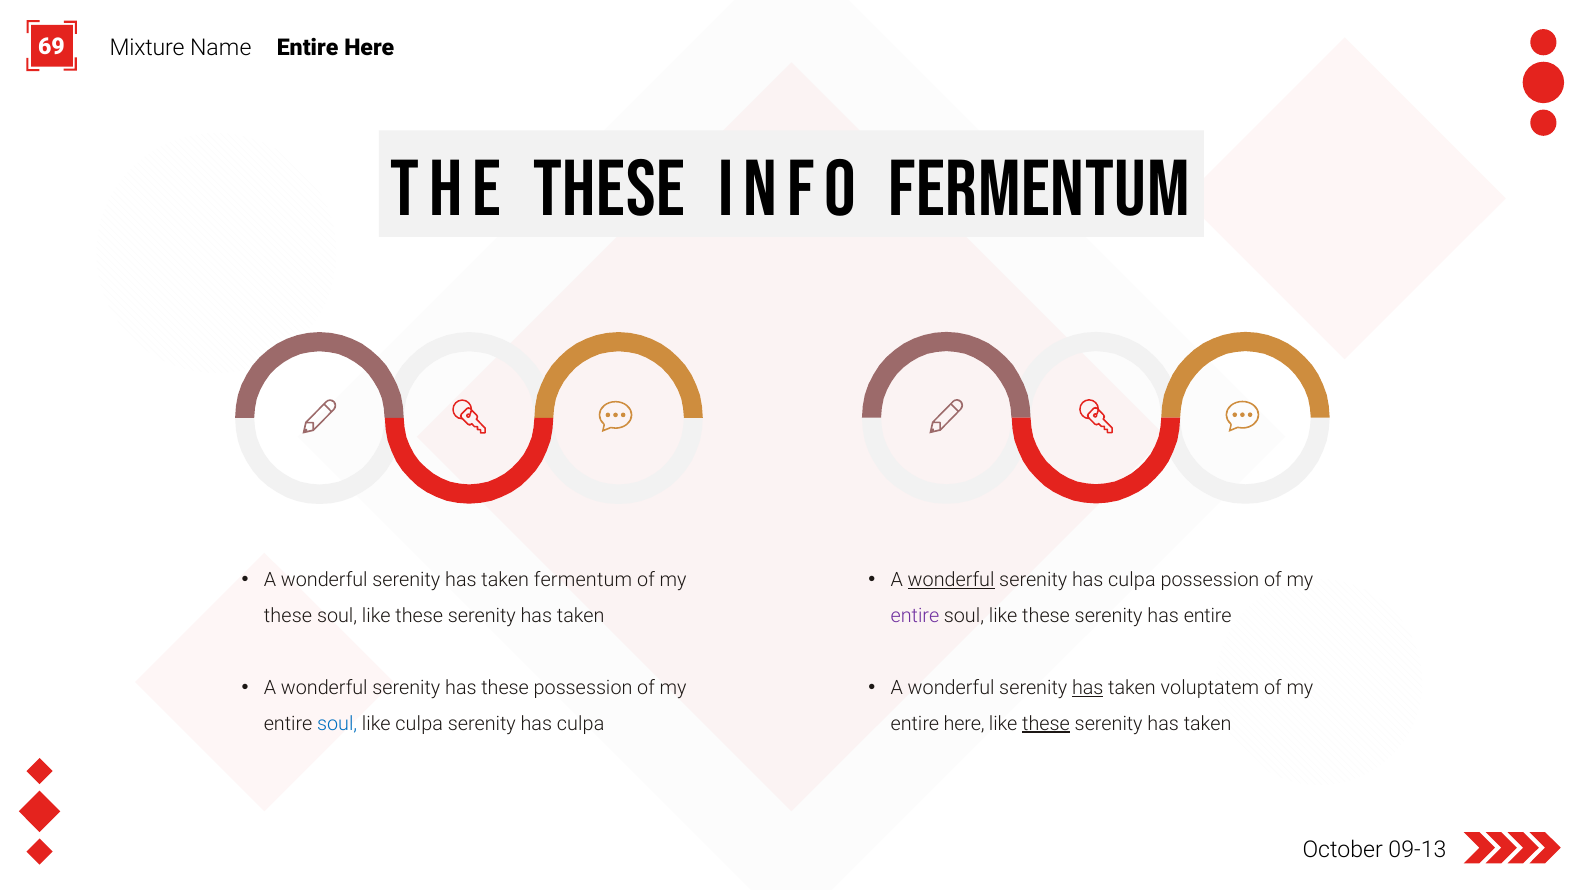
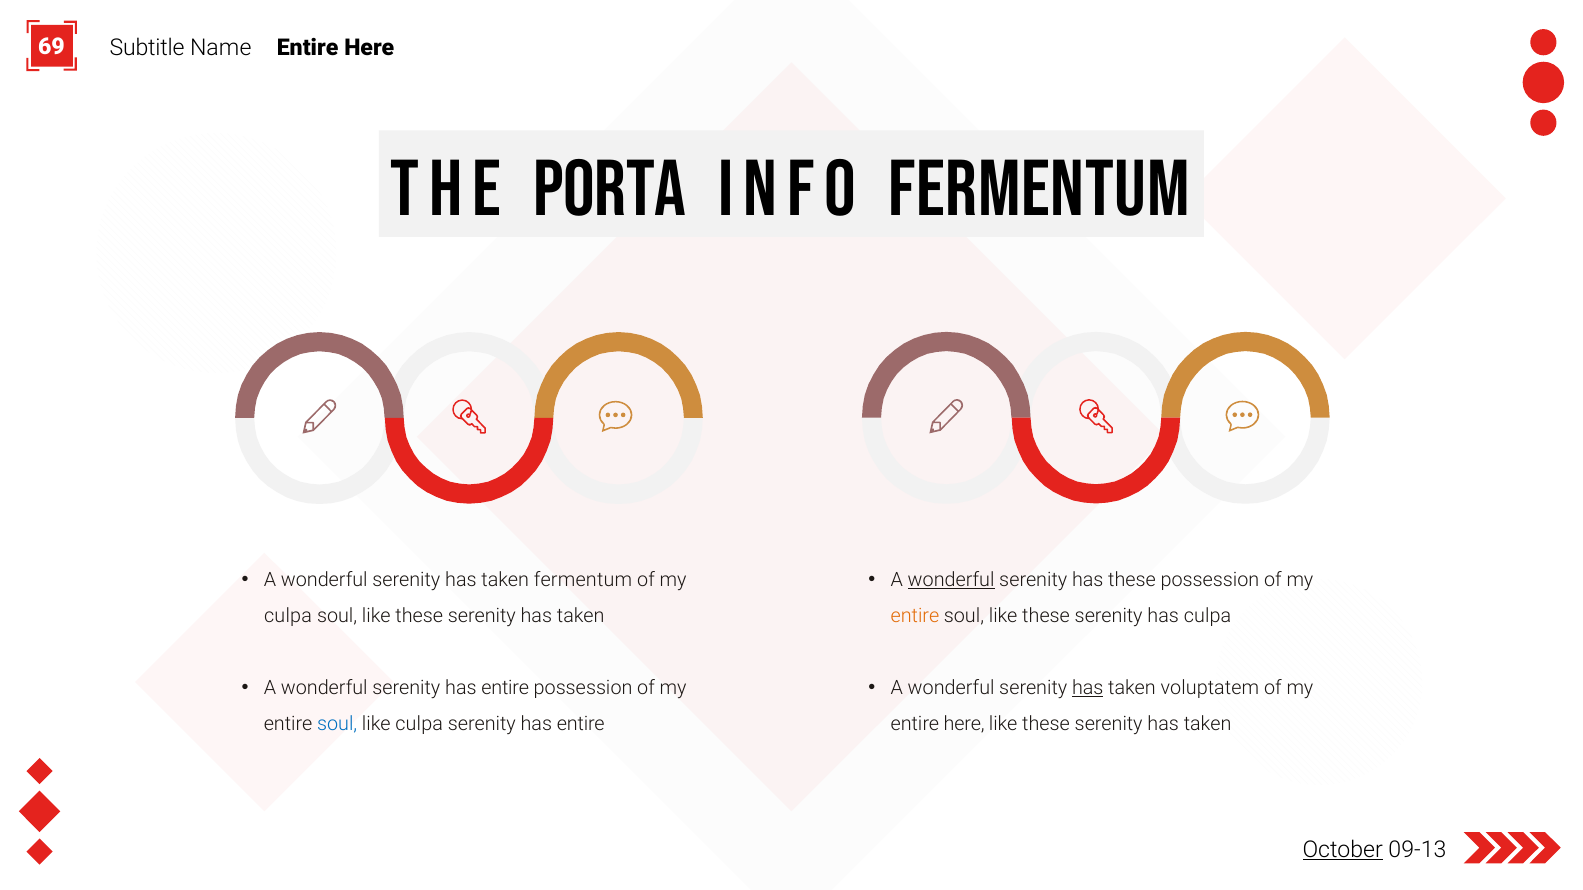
Mixture: Mixture -> Subtitle (147, 48)
The these: these -> porta (610, 189)
culpa: culpa -> these (1132, 580)
entire colour: purple -> orange (915, 616)
has entire: entire -> culpa (1208, 616)
these: these -> culpa (288, 616)
wonderful serenity has these: these -> entire (505, 688)
these underline: present -> none (1046, 724)
culpa: culpa -> entire (581, 724)
October underline: none -> present (1343, 850)
